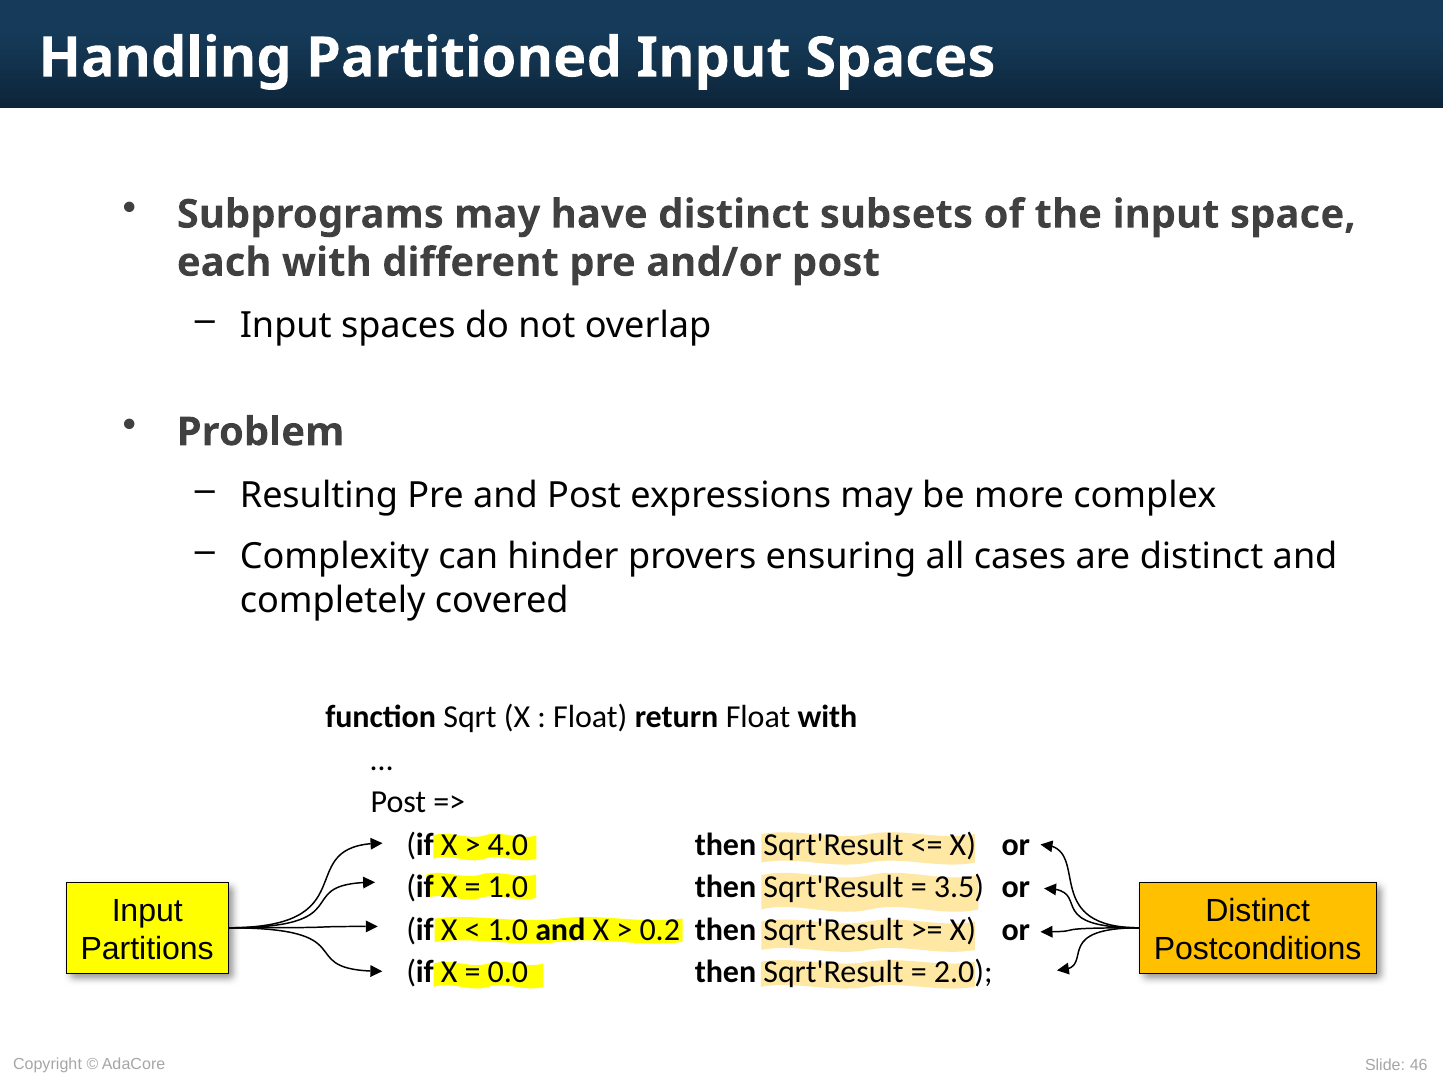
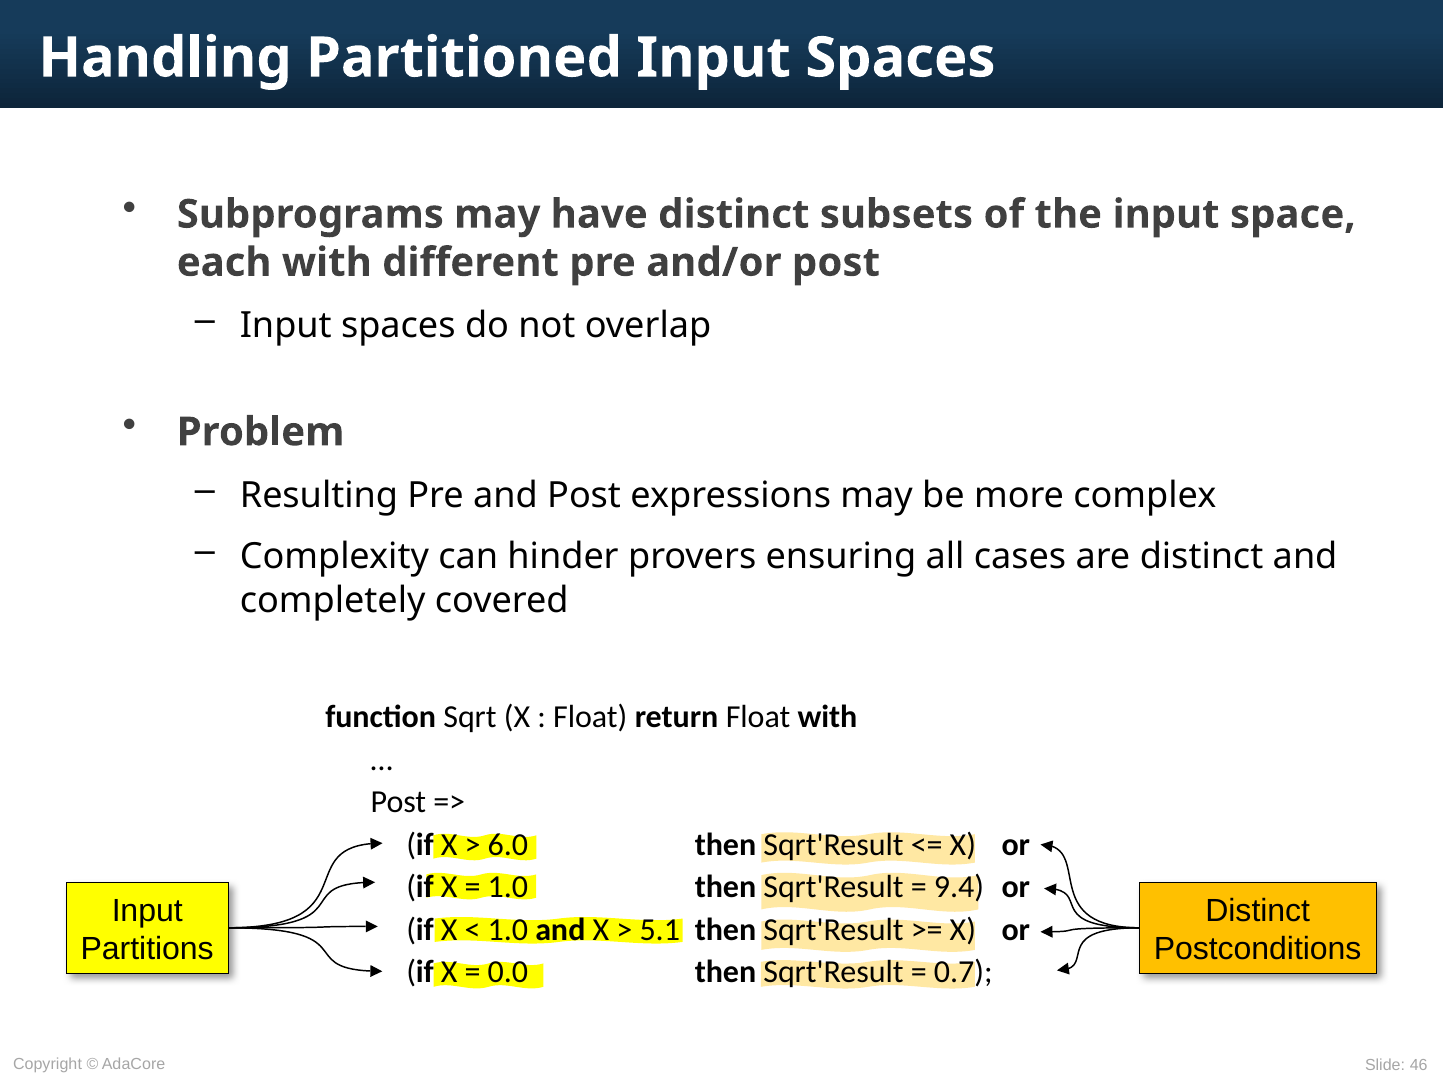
4.0: 4.0 -> 6.0 (508, 845)
3.5: 3.5 -> 9.4 (959, 887)
0.2: 0.2 -> 5.1 (660, 930)
2.0: 2.0 -> 0.7 (963, 972)
